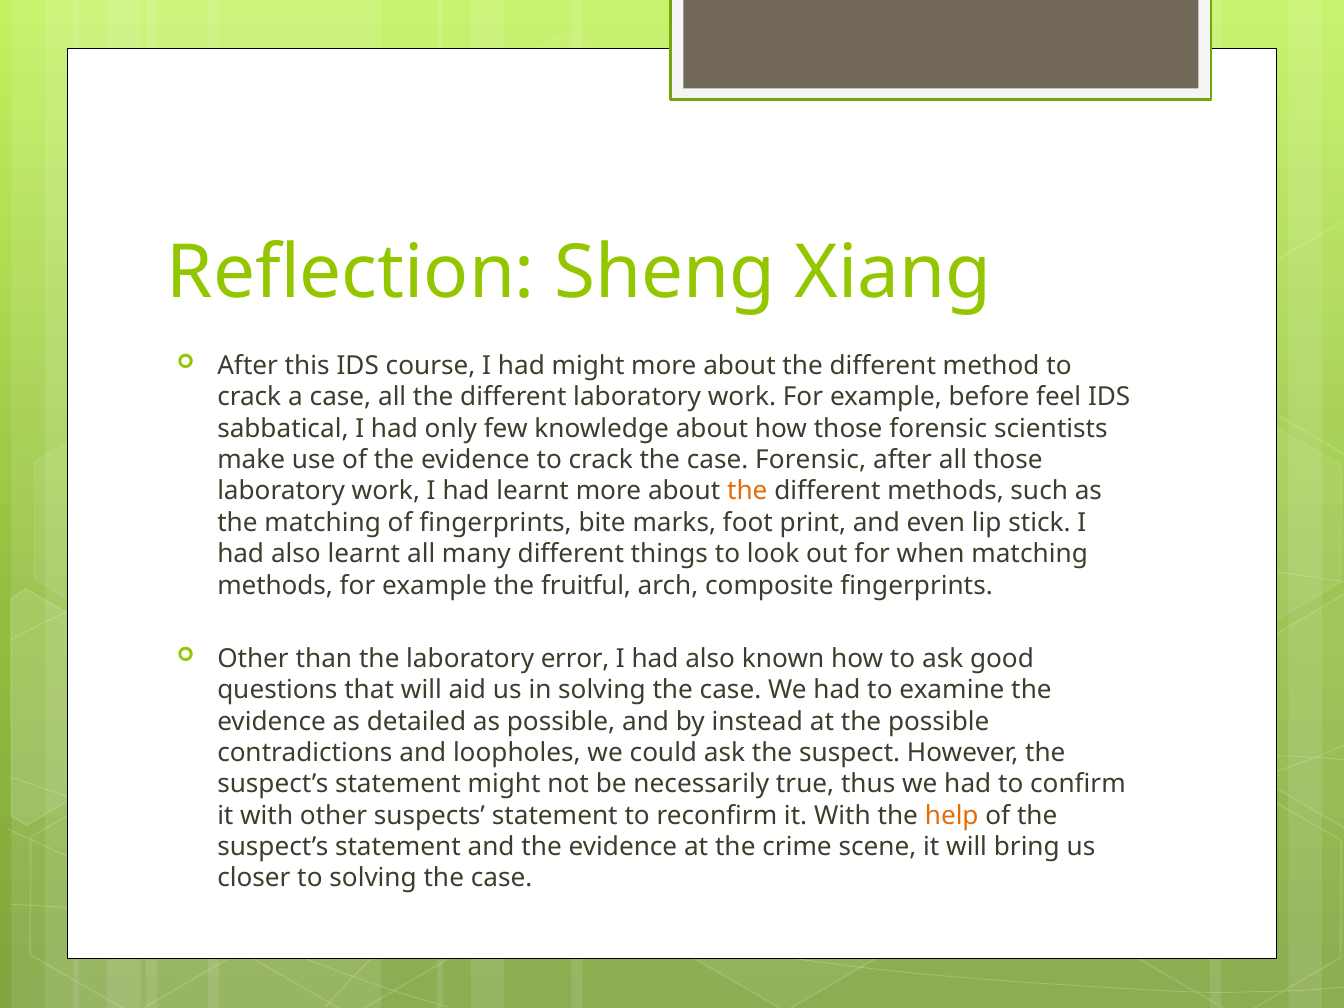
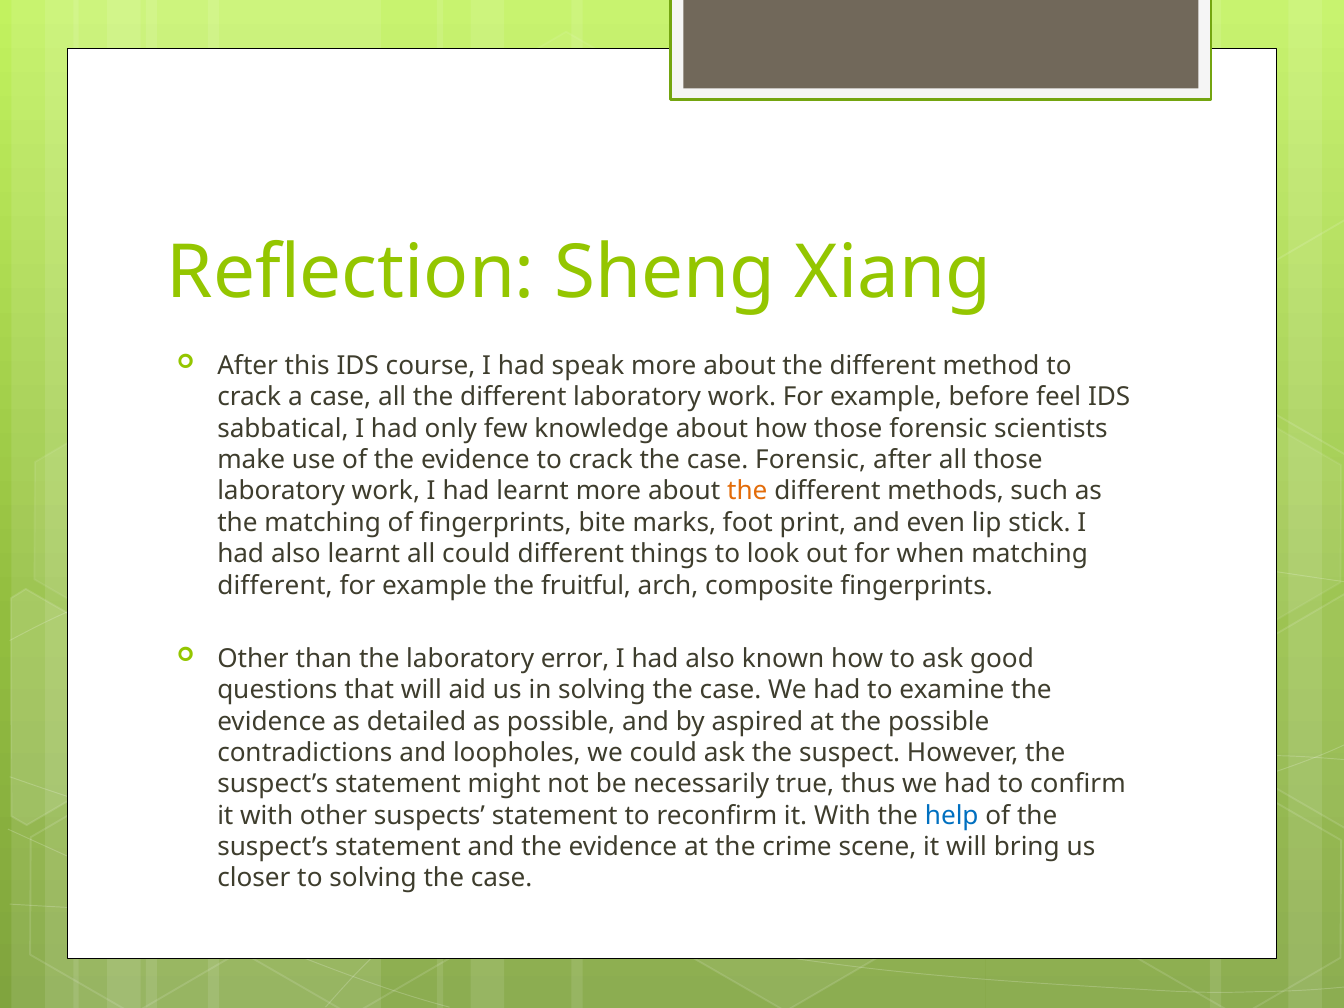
had might: might -> speak (588, 366)
all many: many -> could (476, 554)
methods: methods -> different (275, 585)
instead: instead -> aspired (757, 721)
help colour: orange -> blue (952, 816)
